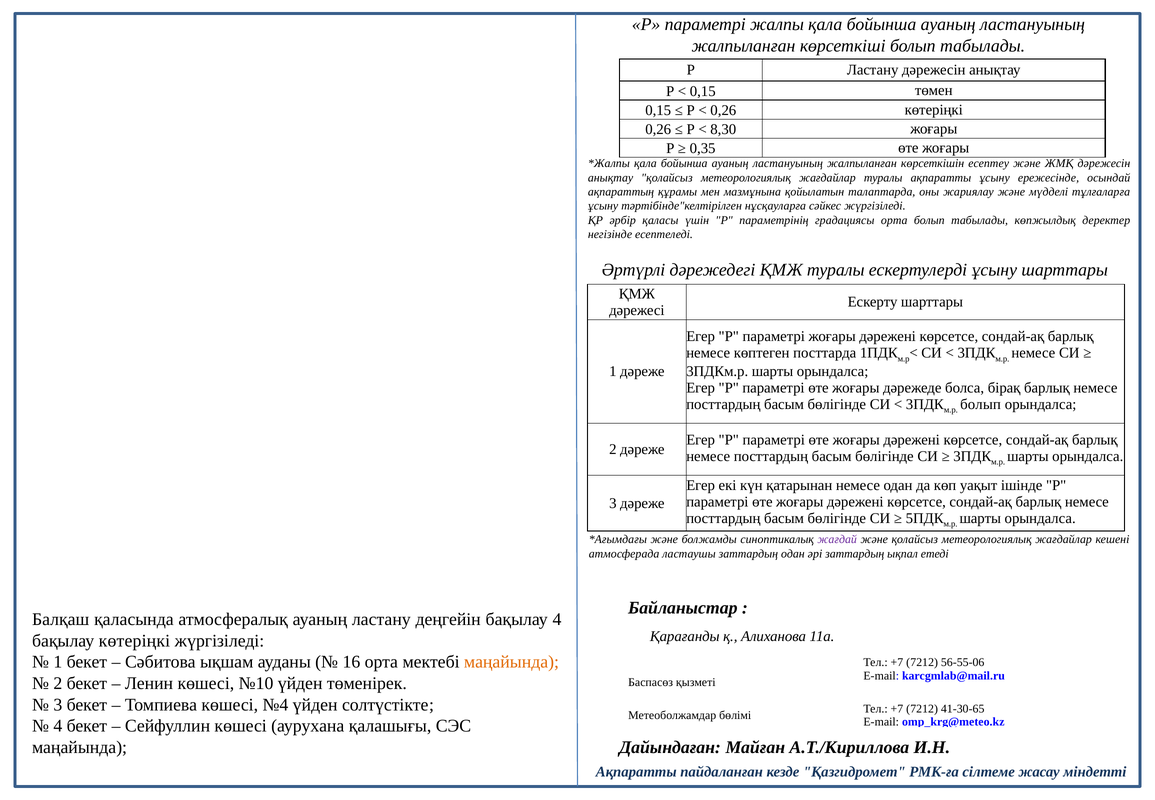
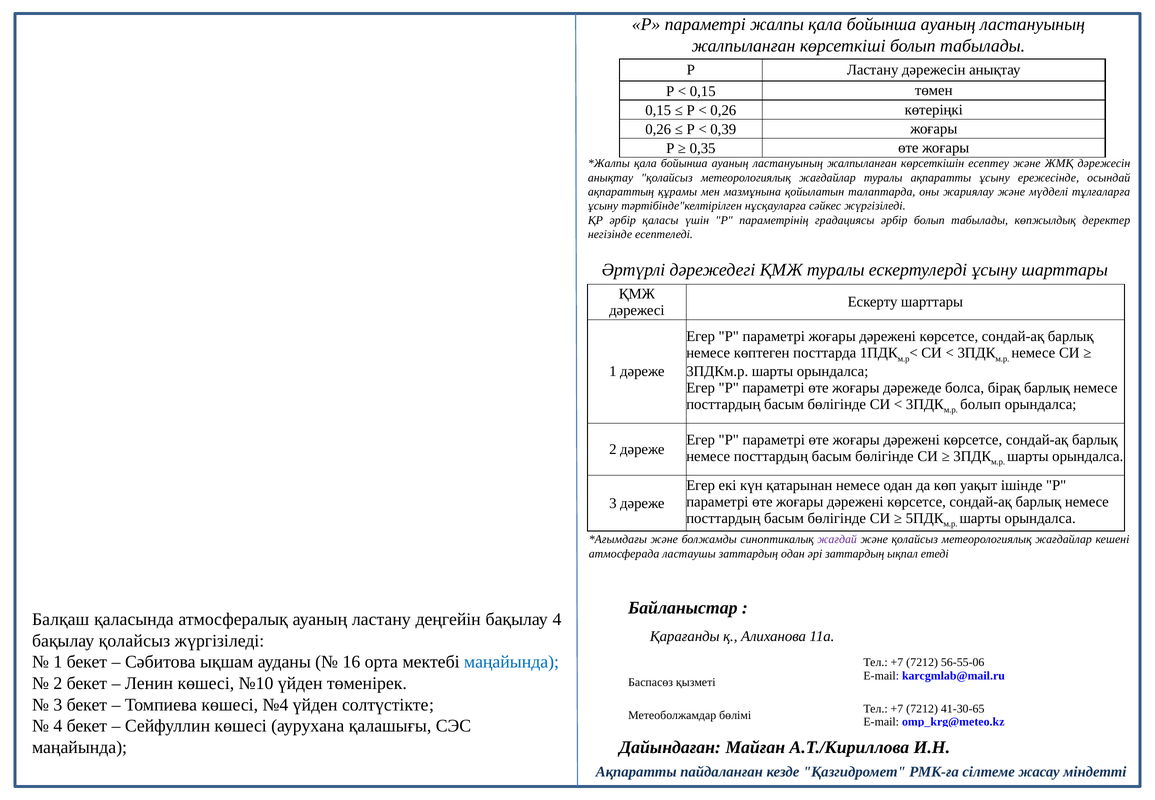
8,30: 8,30 -> 0,39 (723, 129)
градациясы орта: орта -> әрбір (894, 220)
бақылау көтеріңкі: көтеріңкі -> қолайсыз (134, 640)
маңайында colour: orange -> blue (511, 662)
